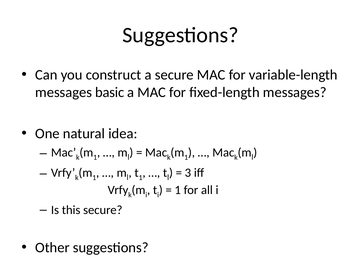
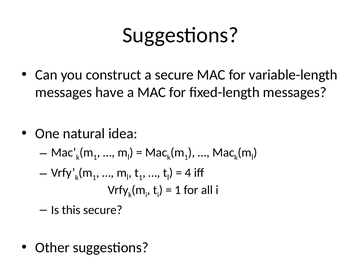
basic: basic -> have (110, 92)
3: 3 -> 4 (188, 173)
